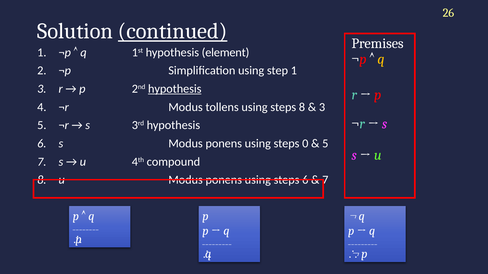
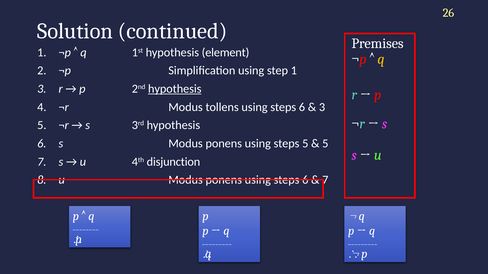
continued underline: present -> none (173, 31)
tollens using steps 8: 8 -> 6 (302, 107)
steps 0: 0 -> 5 (305, 144)
compound: compound -> disjunction (173, 162)
